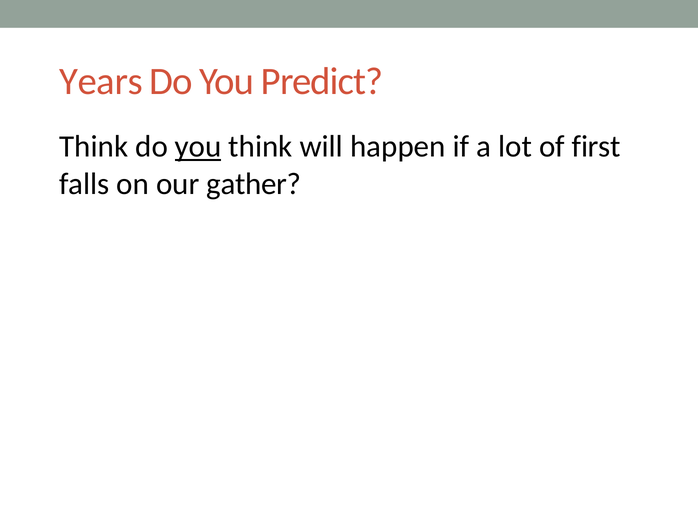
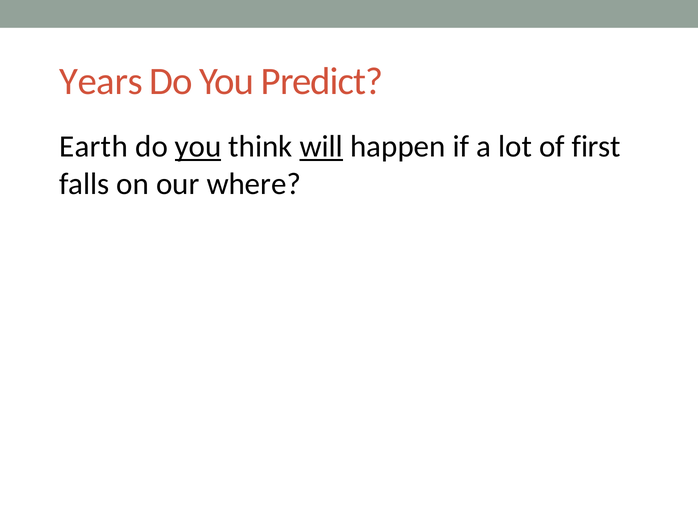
Think: Think -> Earth (94, 146)
will underline: none -> present (321, 146)
gather: gather -> where (254, 184)
